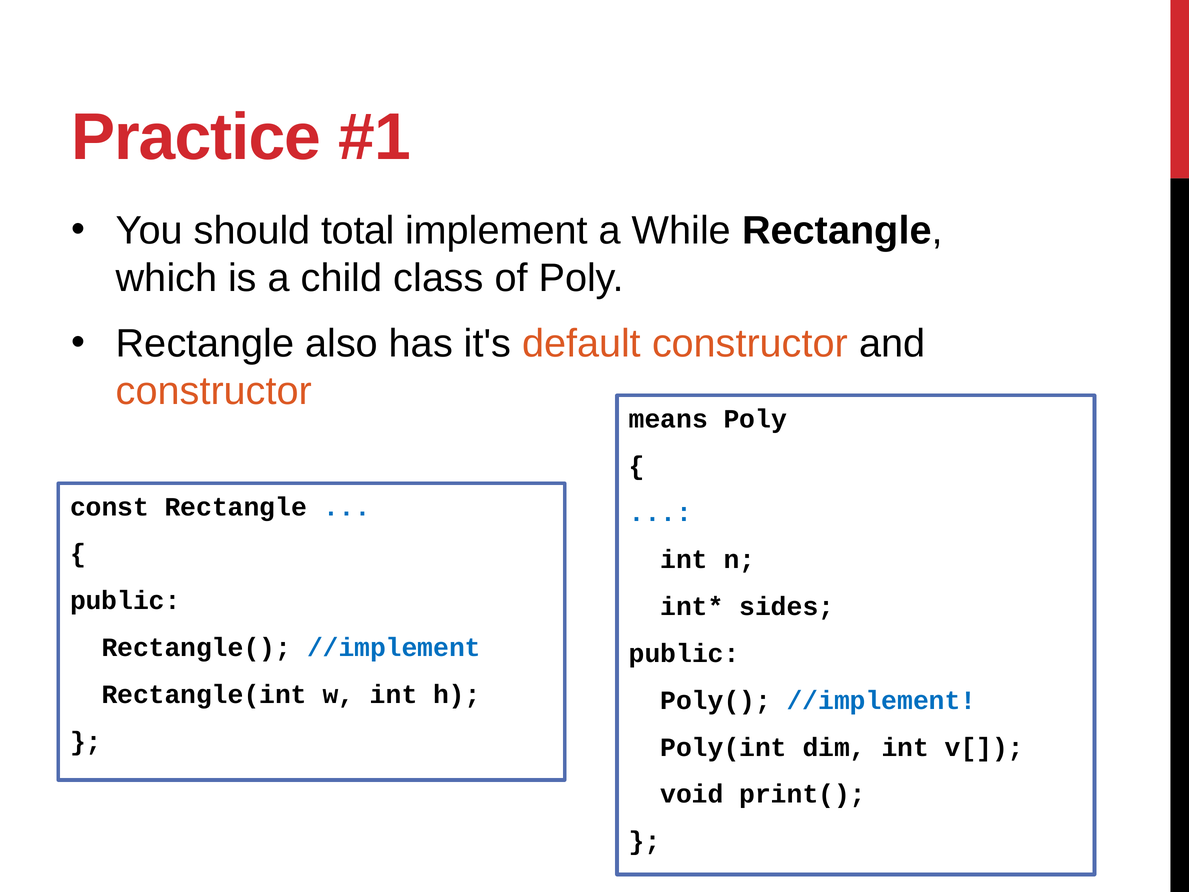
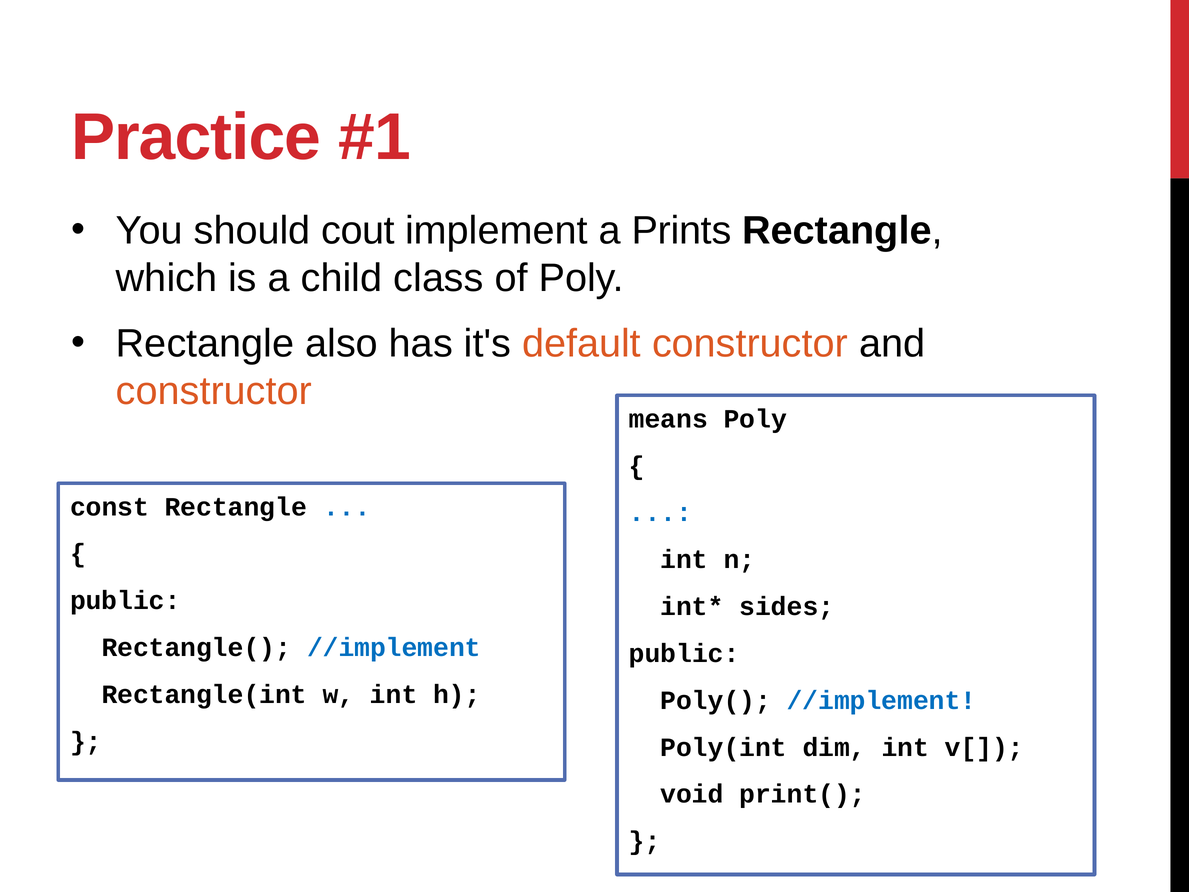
total: total -> cout (358, 231)
While: While -> Prints (682, 231)
